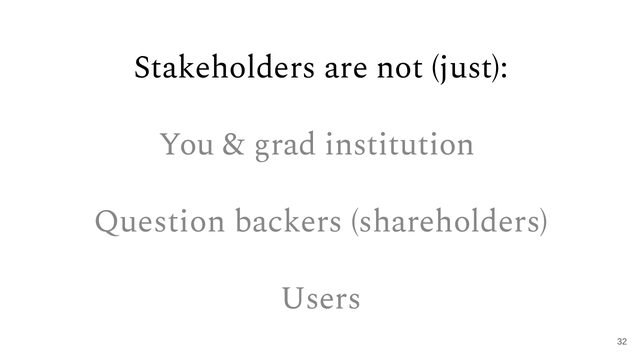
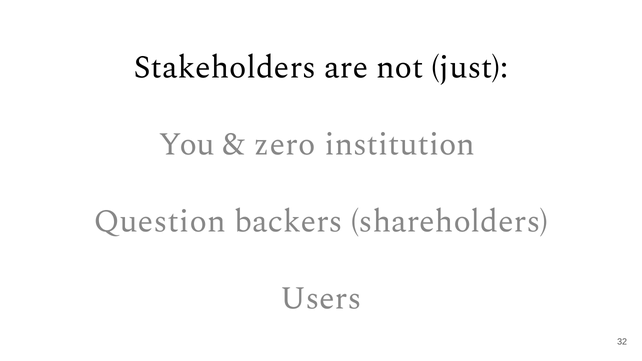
grad: grad -> zero (285, 144)
